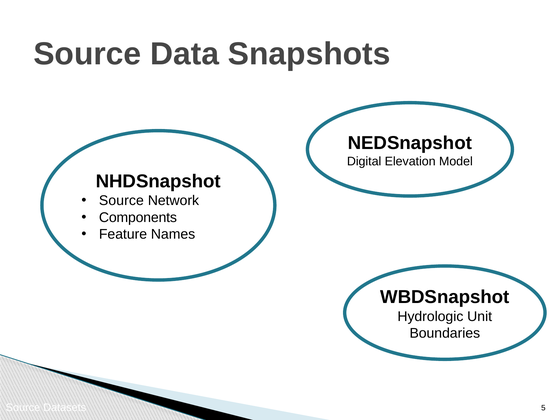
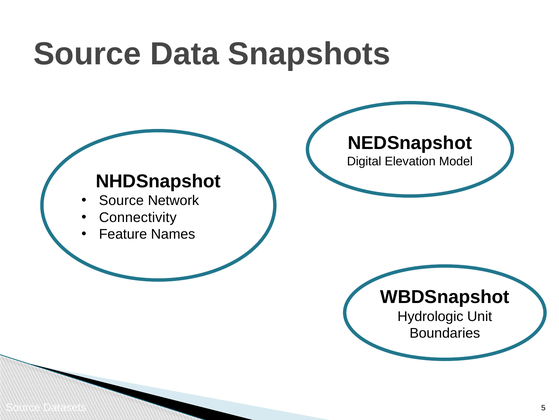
Components: Components -> Connectivity (138, 217)
